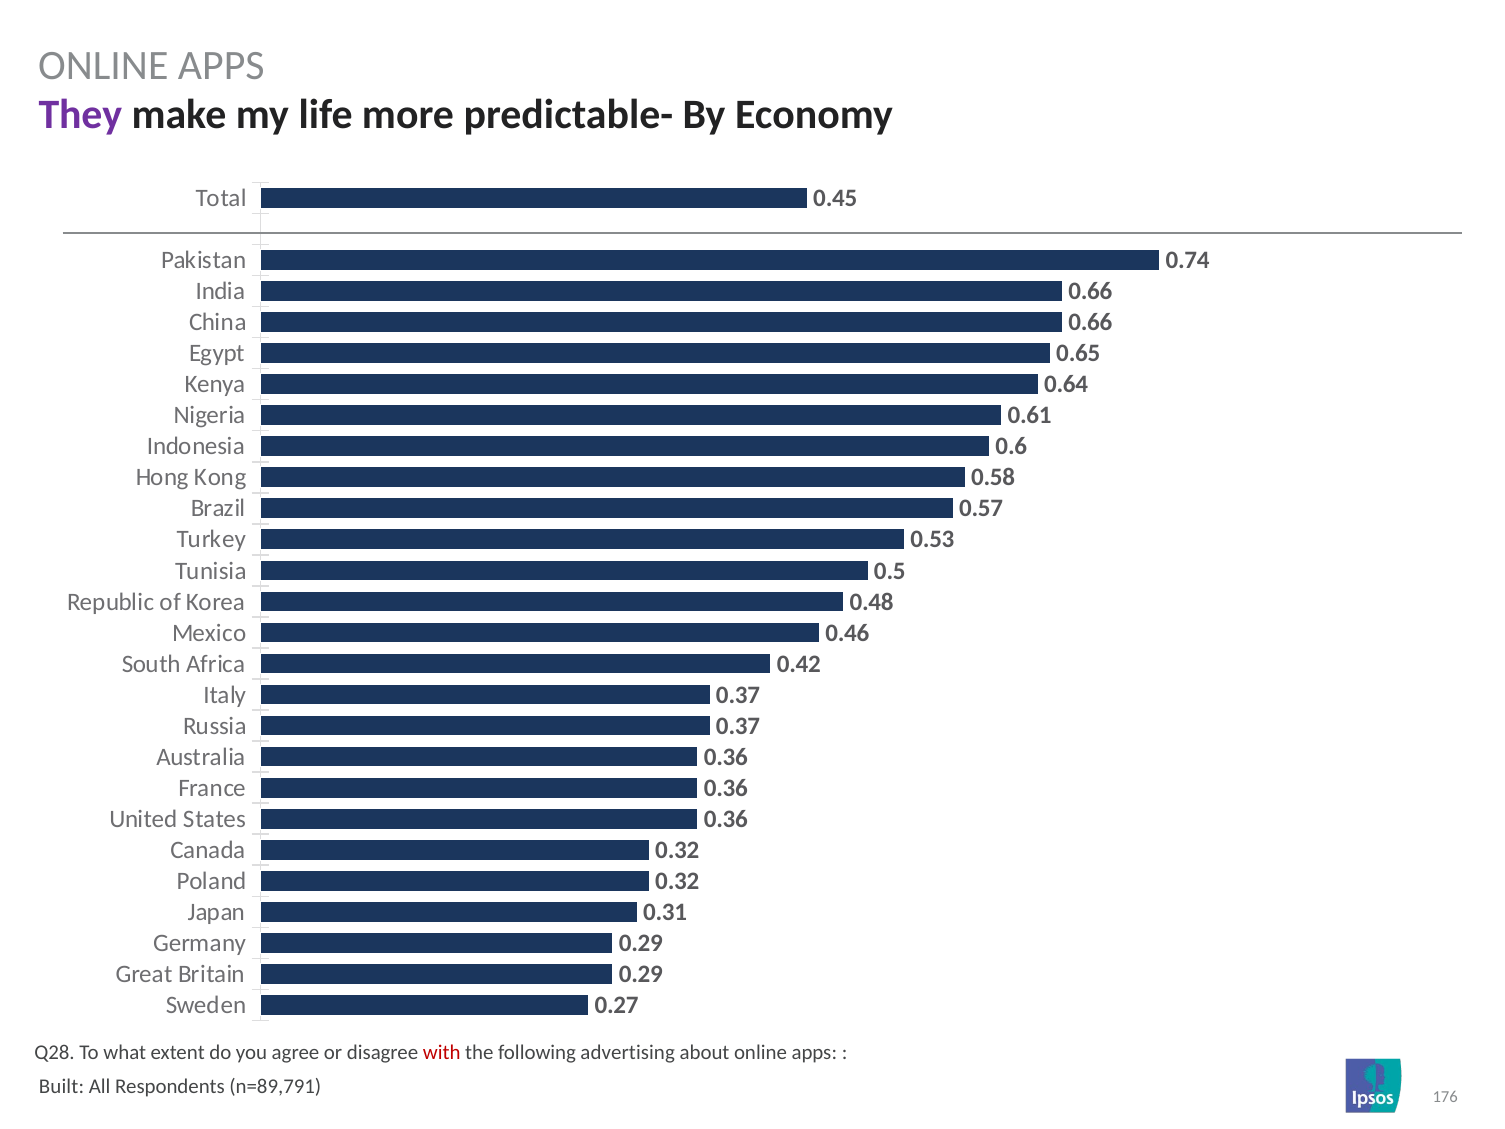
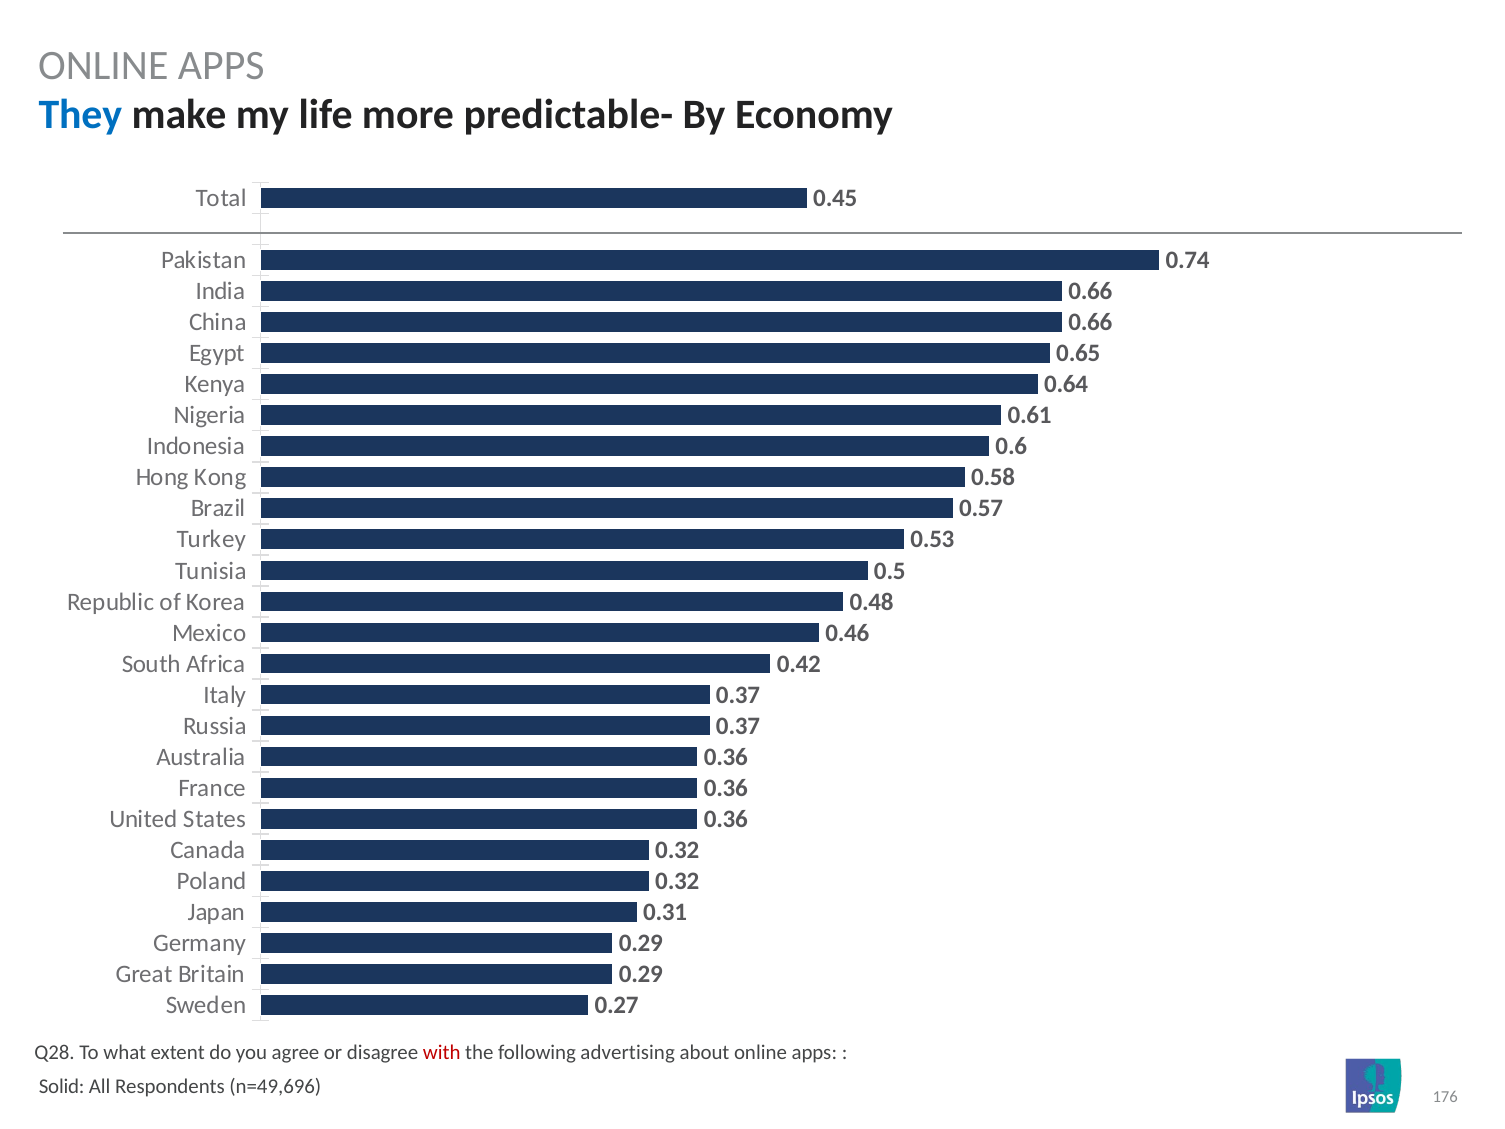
They colour: purple -> blue (80, 115)
Built: Built -> Solid (62, 1086)
n=89,791: n=89,791 -> n=49,696 (275, 1086)
